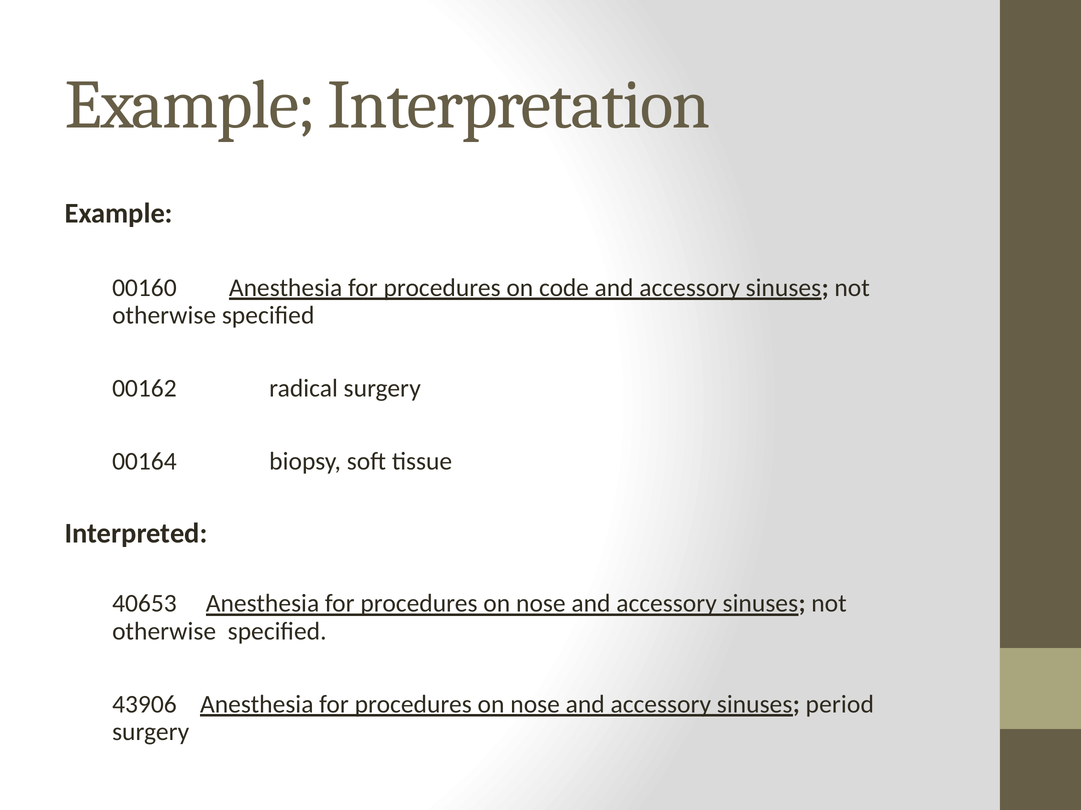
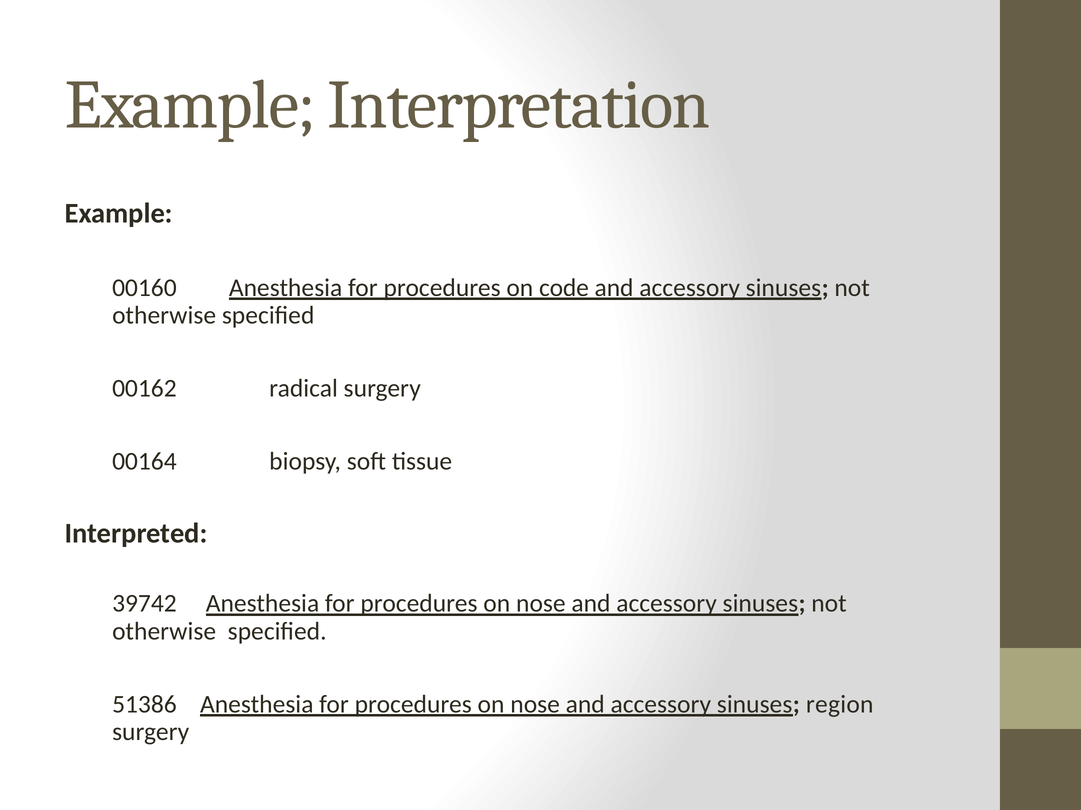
40653: 40653 -> 39742 (144, 604)
43906: 43906 -> 51386 (144, 705)
period: period -> region (840, 705)
